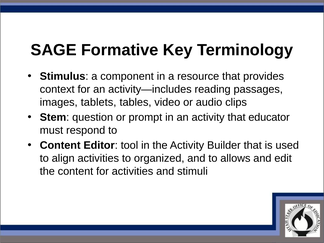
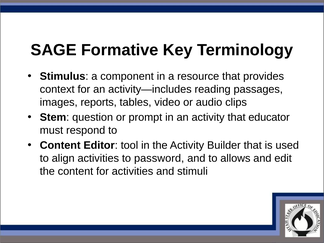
tablets: tablets -> reports (99, 102)
organized: organized -> password (159, 158)
